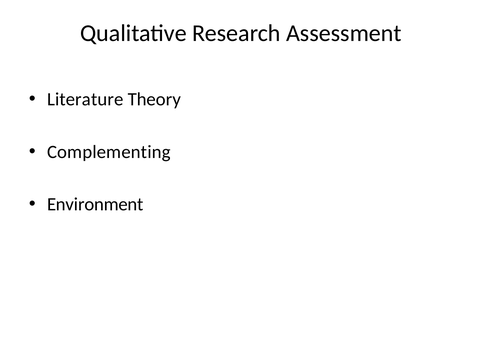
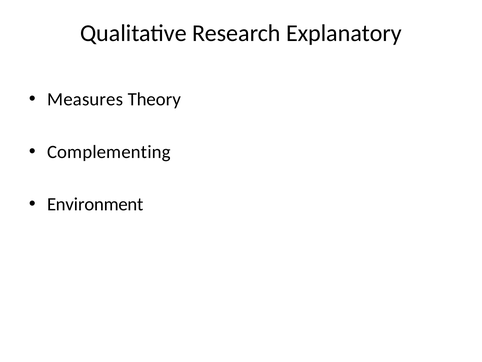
Assessment: Assessment -> Explanatory (344, 33)
Literature: Literature -> Measures (85, 99)
